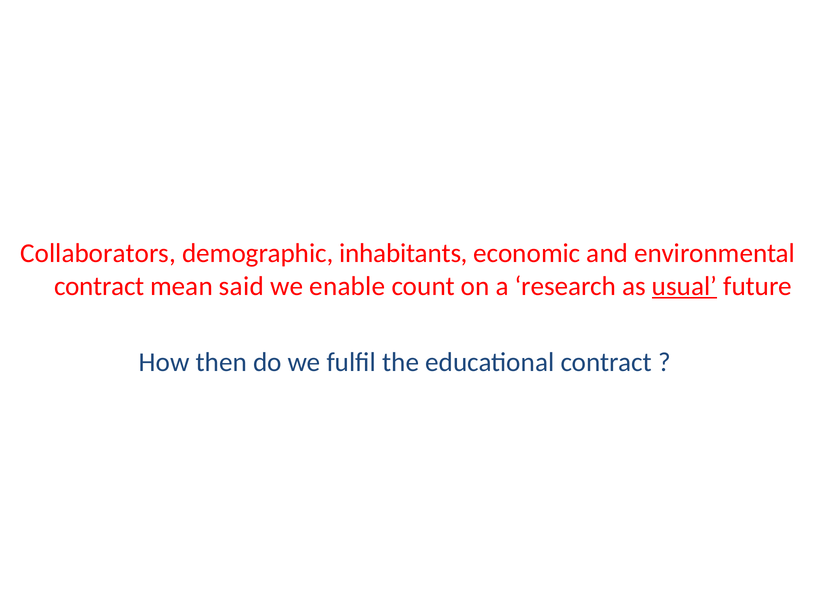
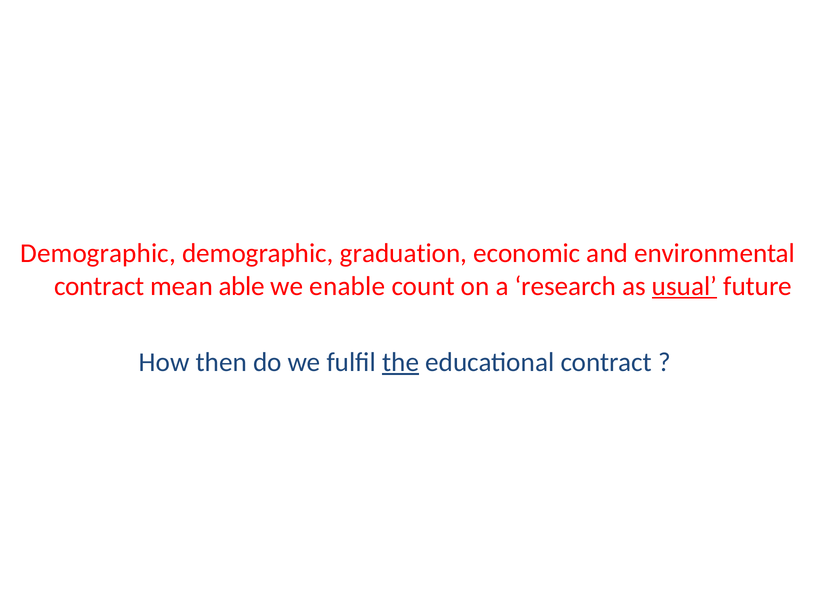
Collaborators: Collaborators -> Demographic (98, 253)
inhabitants: inhabitants -> graduation (403, 253)
said: said -> able (242, 286)
the underline: none -> present (401, 362)
